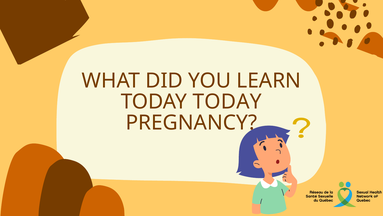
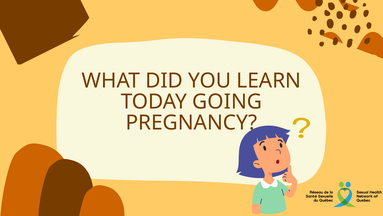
TODAY TODAY: TODAY -> GOING (227, 101)
